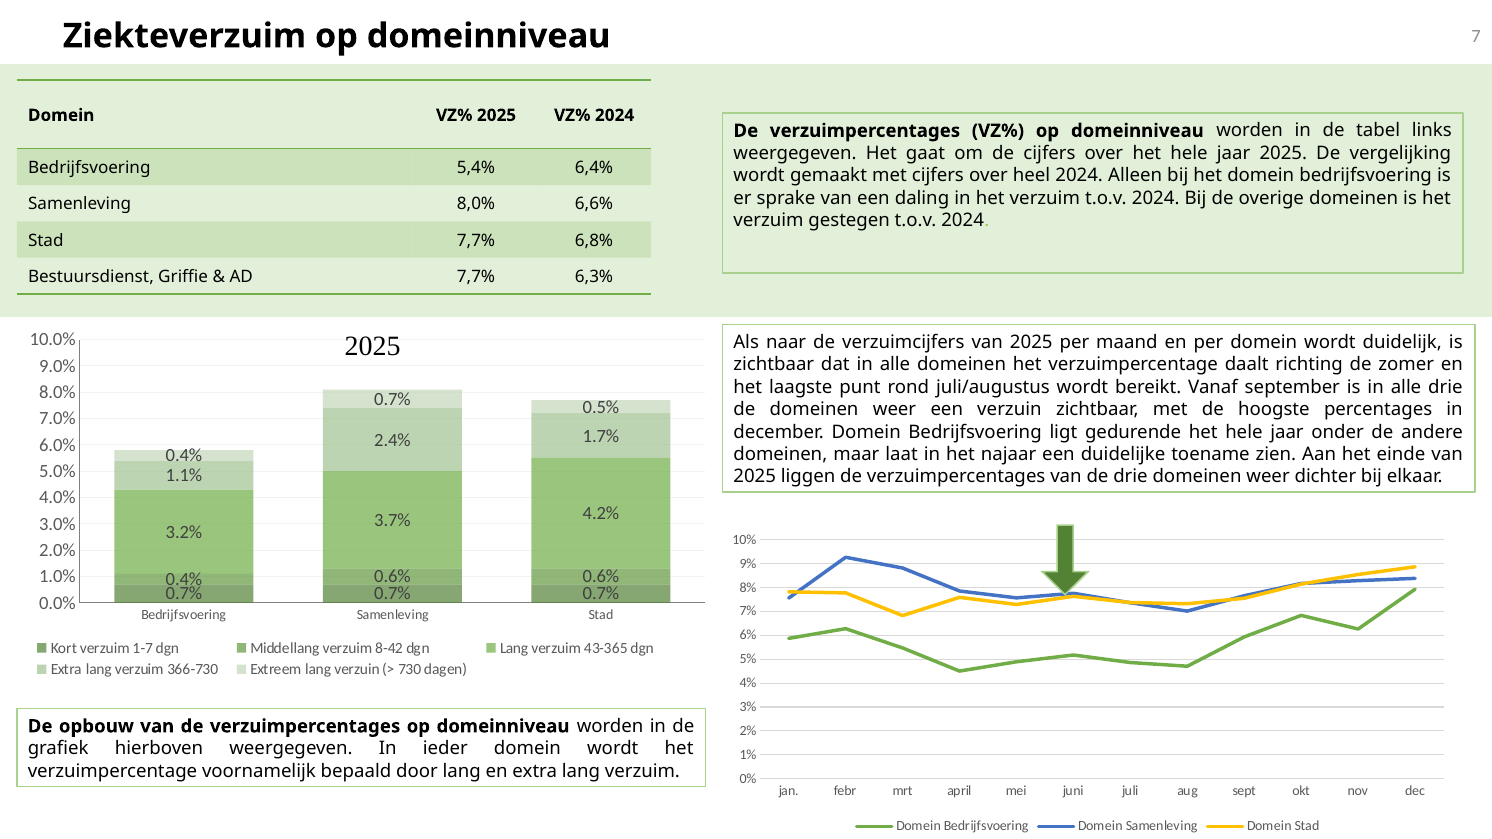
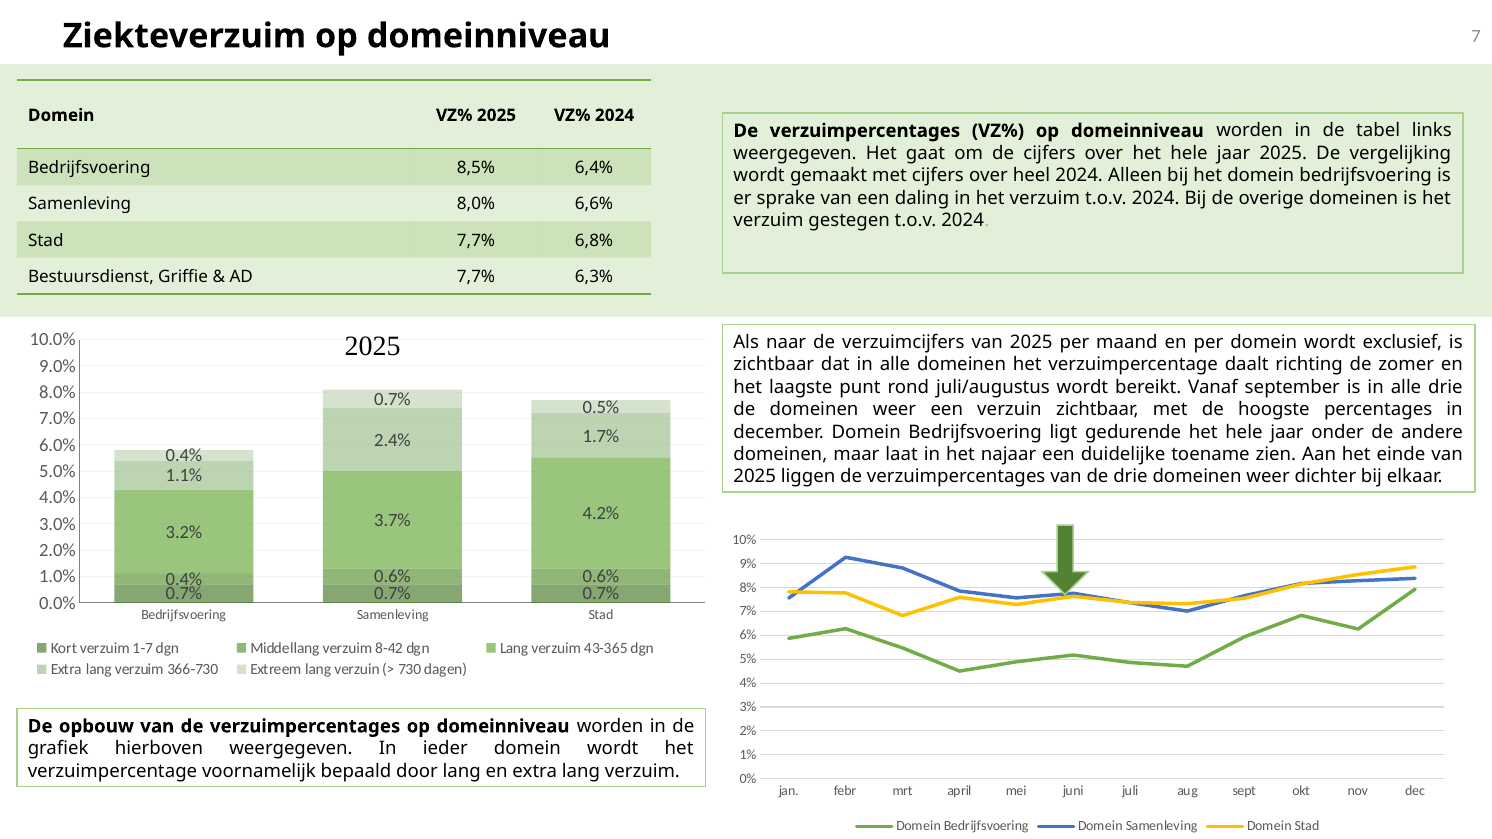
5,4%: 5,4% -> 8,5% (476, 168)
duidelijk: duidelijk -> exclusief (1402, 342)
